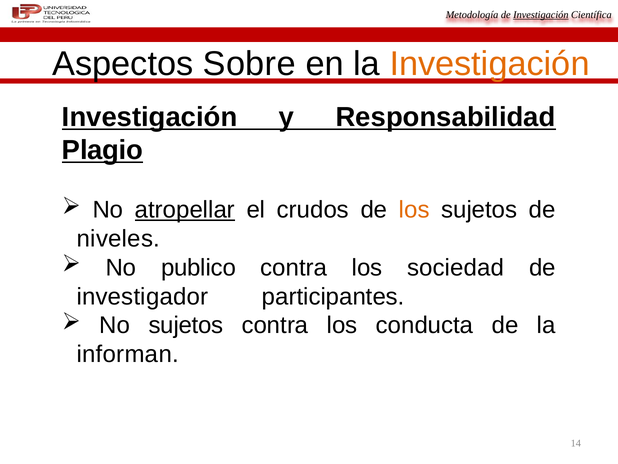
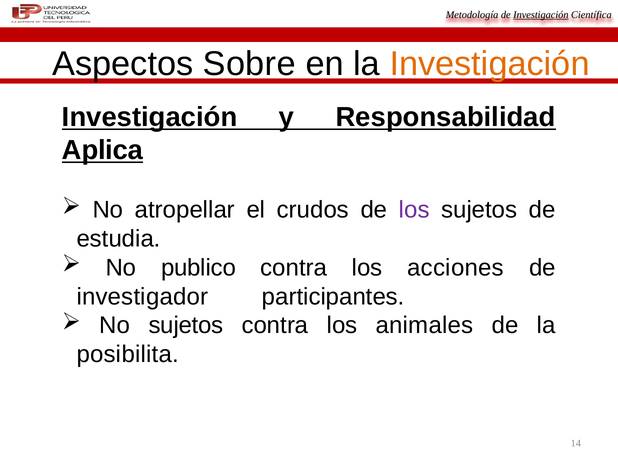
Plagio: Plagio -> Aplica (103, 150)
atropellar underline: present -> none (185, 210)
los colour: orange -> purple (414, 210)
niveles: niveles -> estudia (119, 239)
sociedad: sociedad -> acciones (456, 267)
conducta: conducta -> animales (425, 325)
informan: informan -> posibilita (128, 354)
